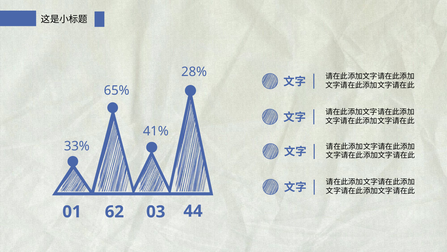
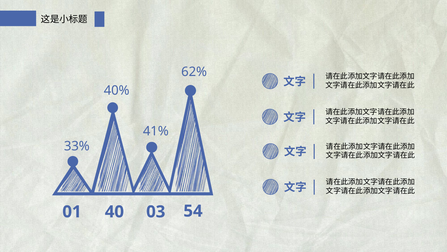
28%: 28% -> 62% (194, 72)
65%: 65% -> 40% (117, 90)
62: 62 -> 40 (114, 211)
44: 44 -> 54 (193, 211)
